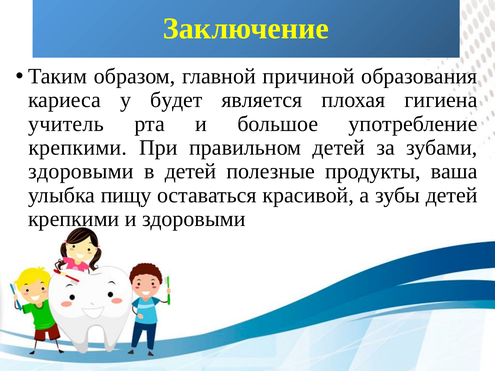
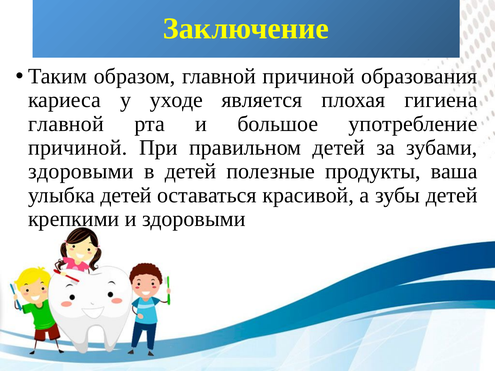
будет: будет -> уходе (176, 100)
учитель: учитель -> главной (66, 124)
крепкими: крепкими -> причиной (78, 148)
улыбка пищу: пищу -> детей (126, 195)
